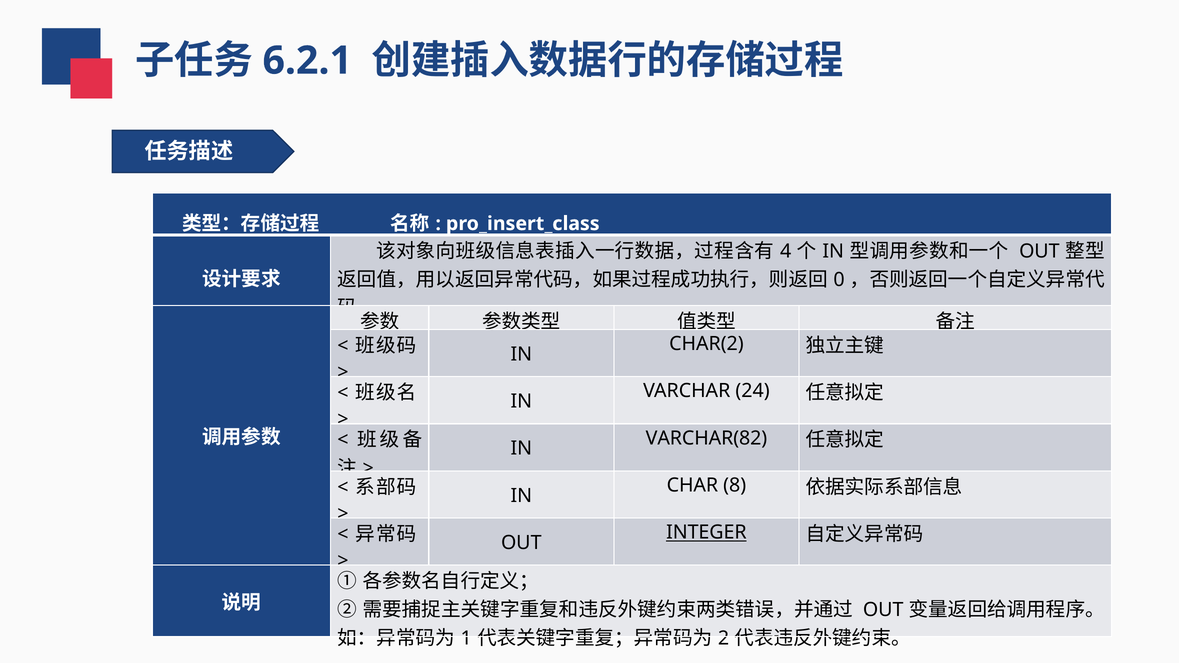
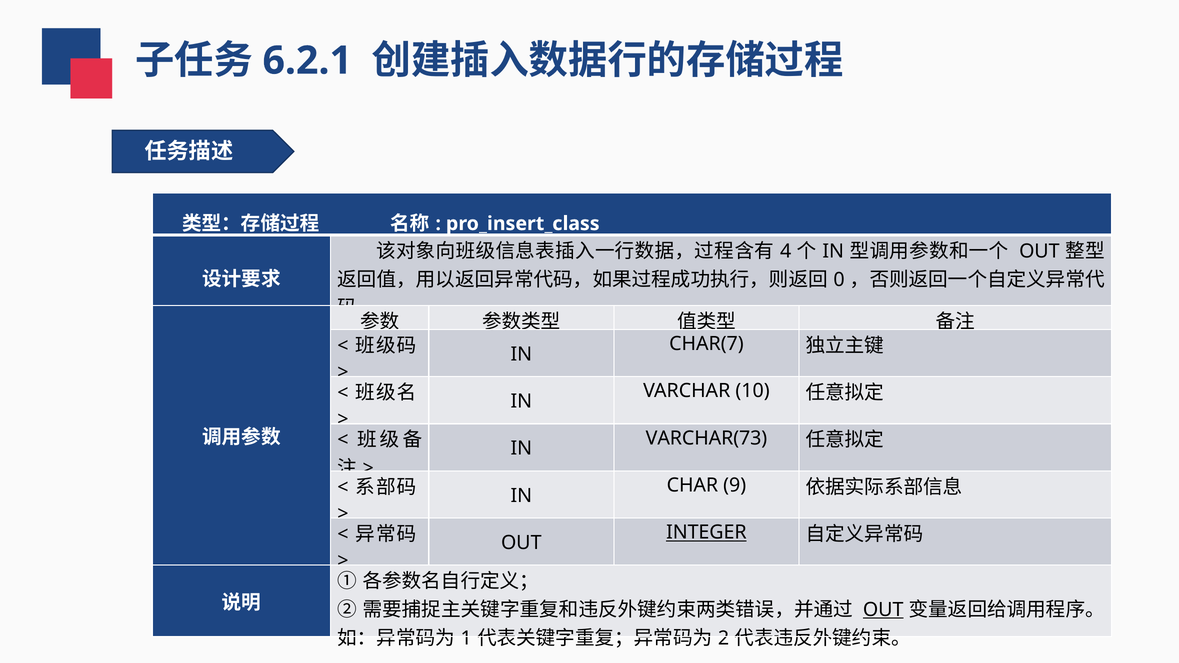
CHAR(2: CHAR(2 -> CHAR(7 (706, 344)
24: 24 -> 10 (753, 391)
VARCHAR(82: VARCHAR(82 -> VARCHAR(73 (706, 438)
8: 8 -> 9 (735, 485)
OUT underline: none -> present (883, 610)
